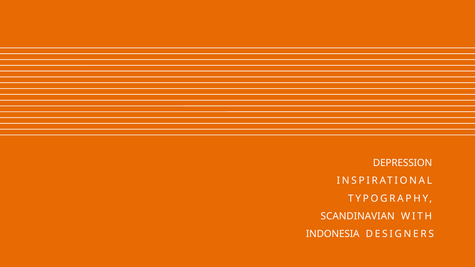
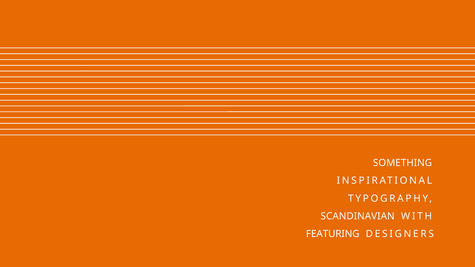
DEPRESSION: DEPRESSION -> SOMETHING (403, 163)
INDONESIA: INDONESIA -> FEATURING (333, 234)
